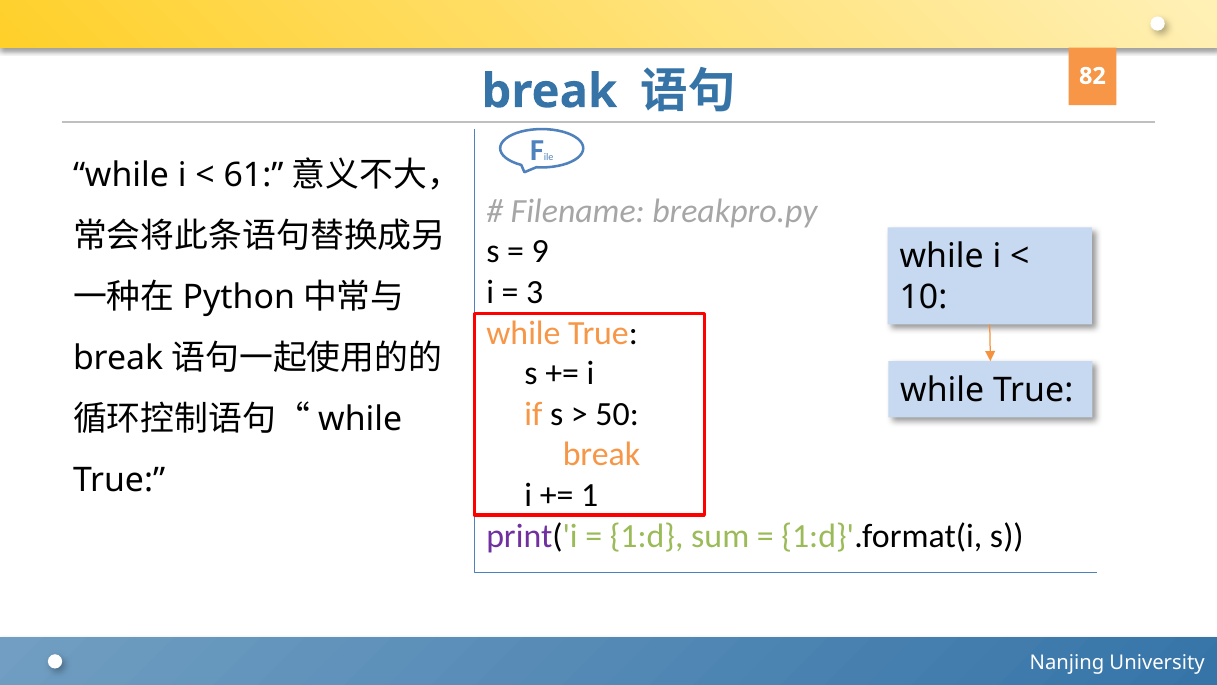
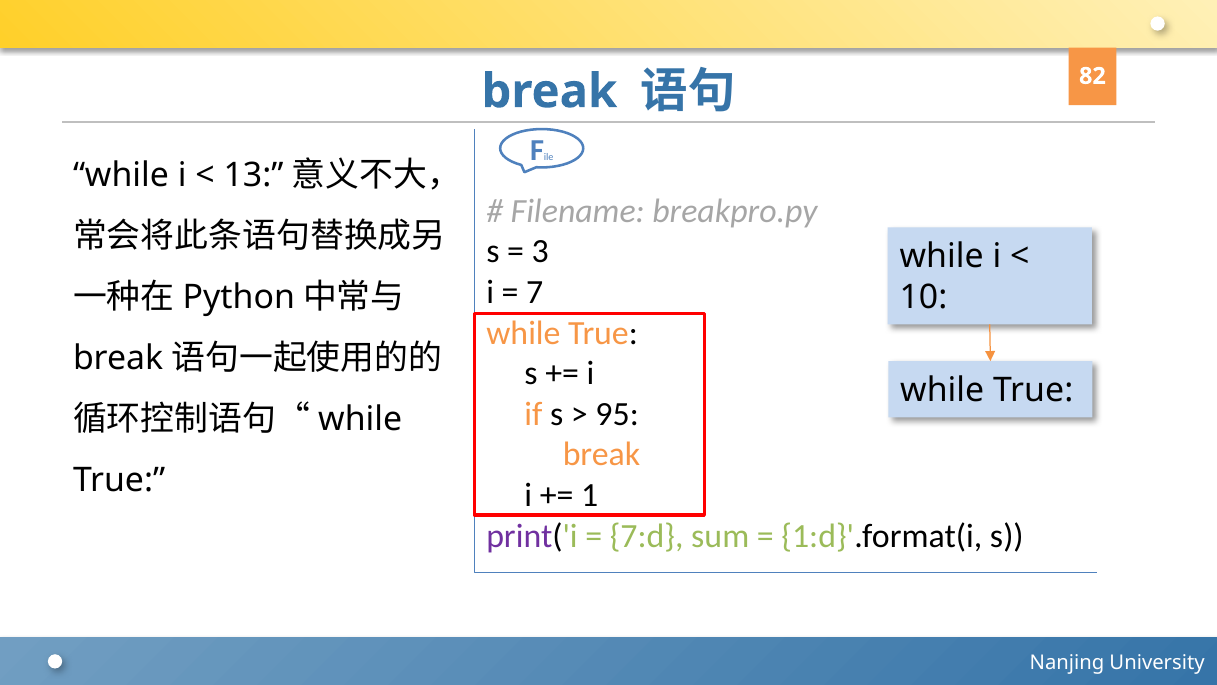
61: 61 -> 13 (254, 175)
9: 9 -> 3 (540, 252)
3: 3 -> 7 (535, 292)
50: 50 -> 95 (617, 414)
1:d: 1:d -> 7:d (647, 536)
